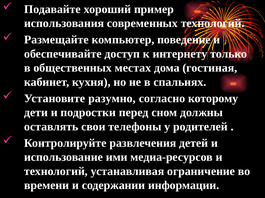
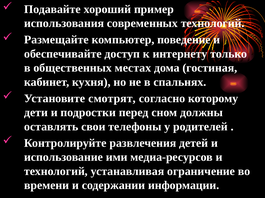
разумно: разумно -> смотрят (112, 99)
